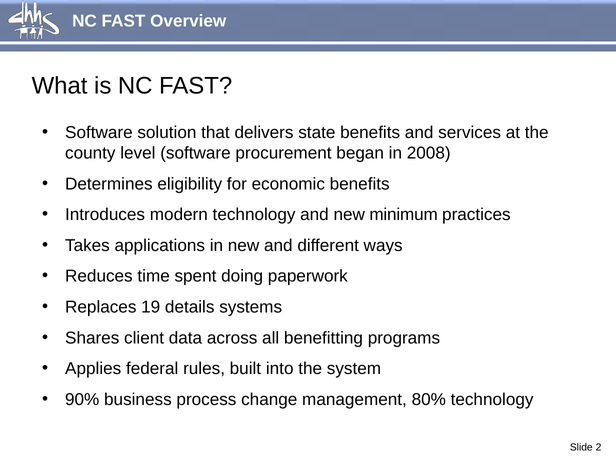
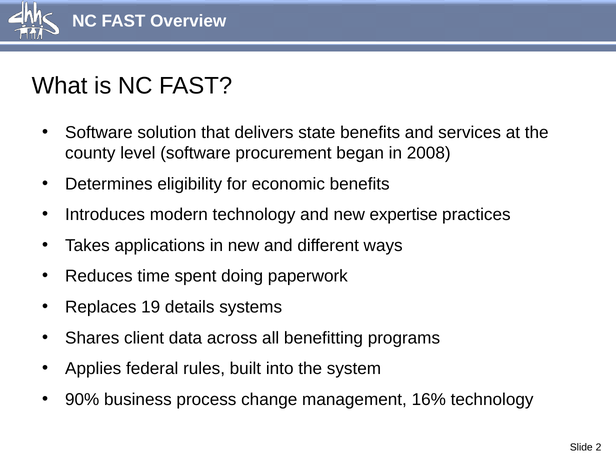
minimum: minimum -> expertise (404, 215)
80%: 80% -> 16% (429, 400)
